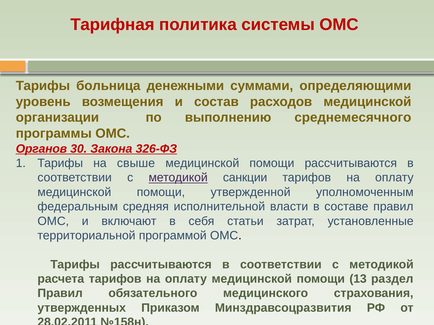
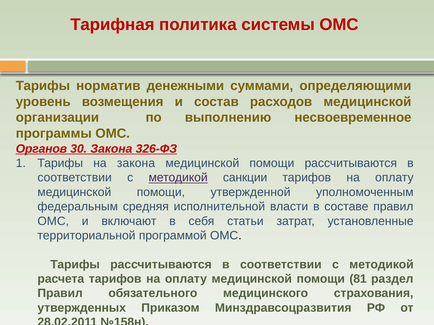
больница: больница -> норматив (108, 86)
среднемесячного: среднемесячного -> несвоевременное (353, 118)
на свыше: свыше -> закона (136, 163)
13: 13 -> 81 (358, 279)
